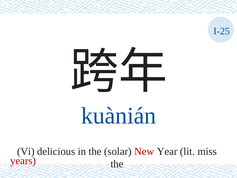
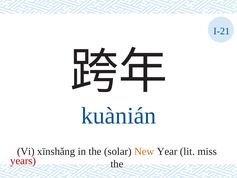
I-25: I-25 -> I-21 (222, 31)
delicious: delicious -> xīnshǎng (56, 151)
New colour: red -> orange (144, 151)
